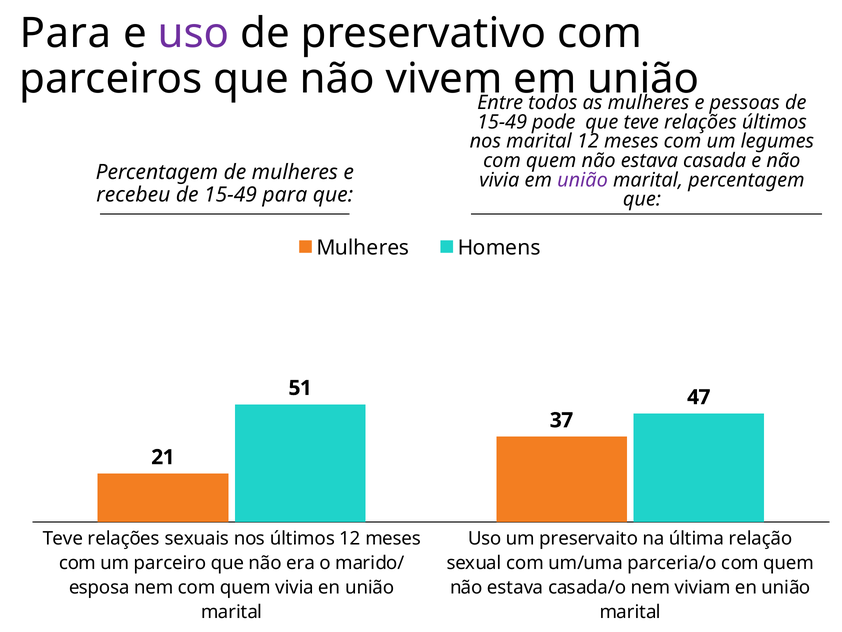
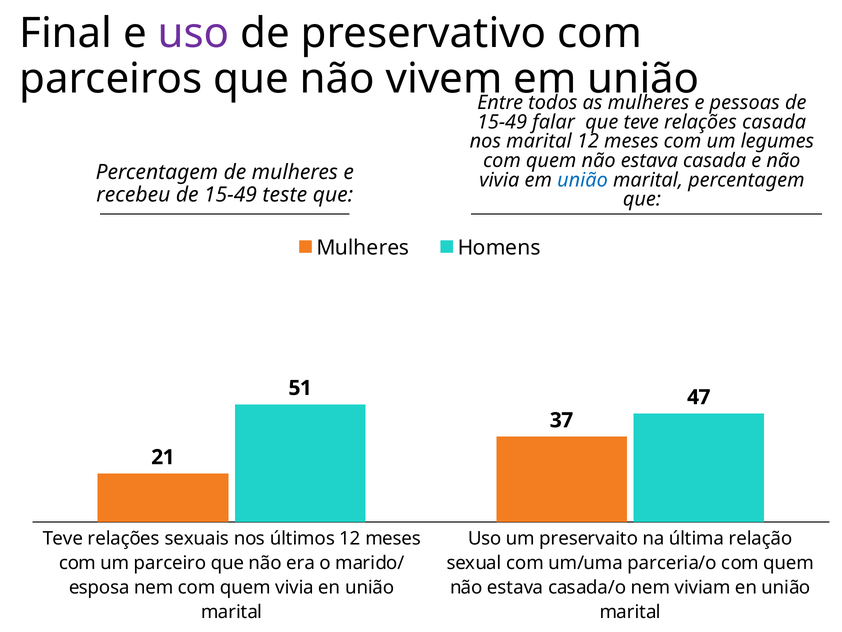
Para: Para -> Final (66, 33)
pode: pode -> falar (554, 122)
relações últimos: últimos -> casada (774, 122)
união colour: purple -> blue (582, 180)
15-49 para: para -> teste (285, 195)
